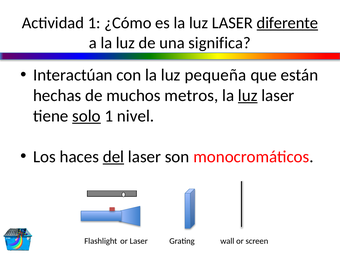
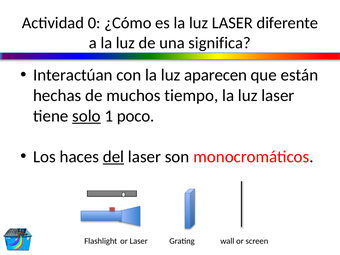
Actividad 1: 1 -> 0 (94, 23)
diferente underline: present -> none (287, 23)
pequeña: pequeña -> aparecen (216, 75)
metros: metros -> tiempo (191, 96)
luz underline: present -> none (248, 96)
nivel: nivel -> poco (136, 116)
